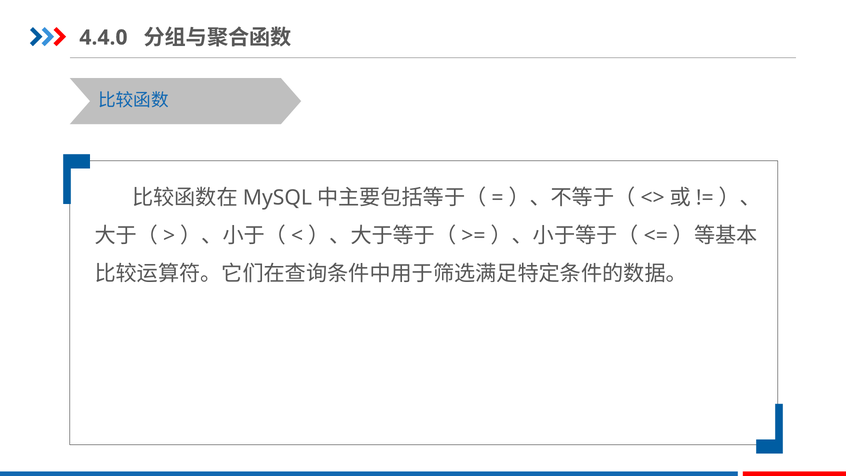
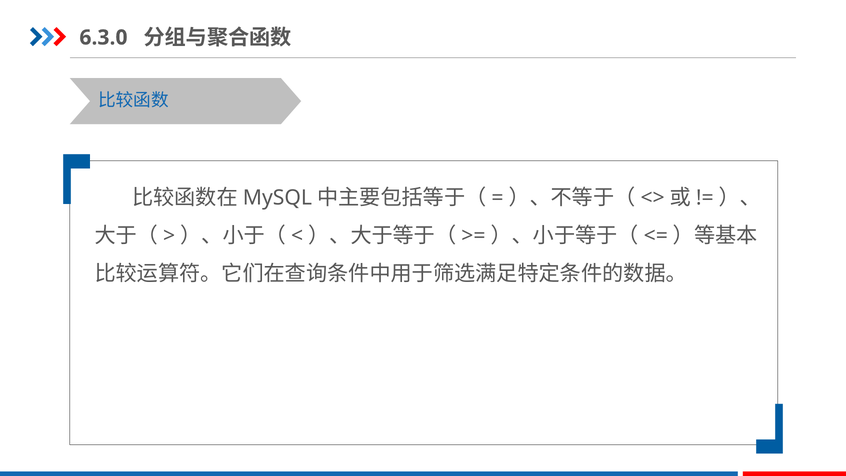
4.4.0: 4.4.0 -> 6.3.0 (103, 38)
